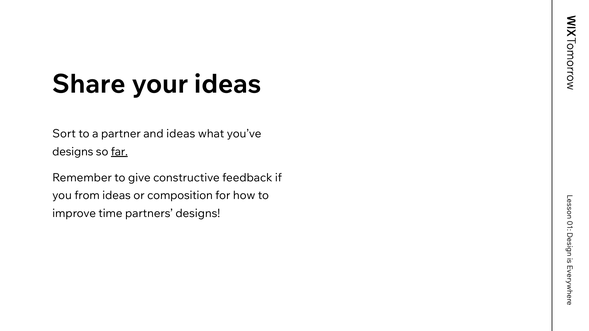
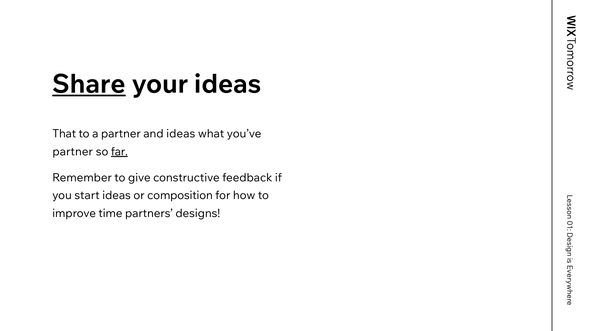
Share underline: none -> present (89, 84)
Sort: Sort -> That (64, 134)
designs: designs -> partner (73, 152)
from: from -> start (87, 196)
